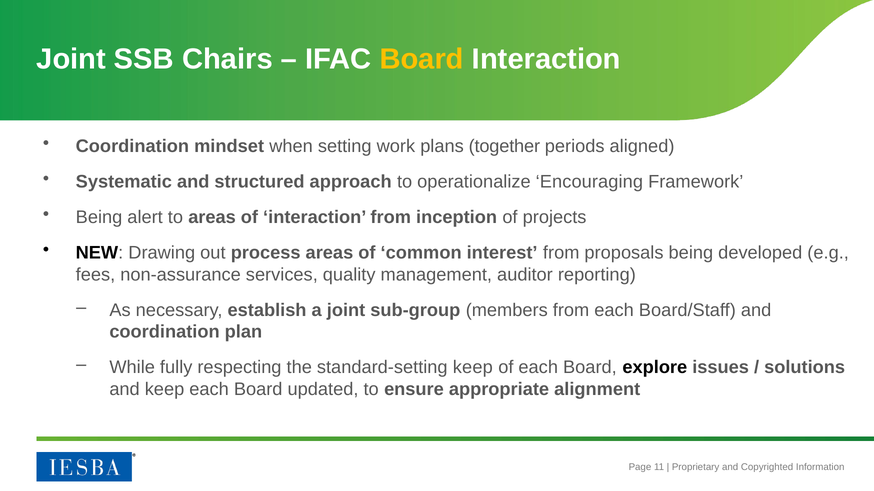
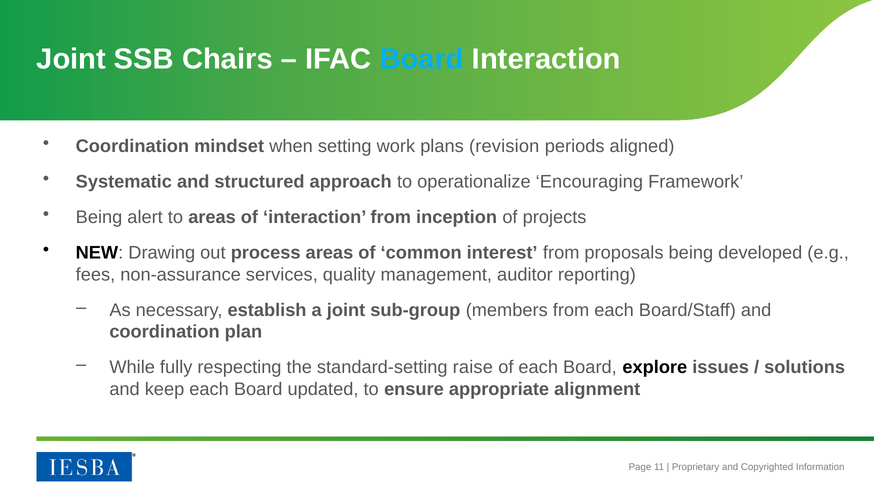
Board colour: yellow -> light blue (422, 59)
together: together -> revision (504, 147)
standard-setting keep: keep -> raise (473, 368)
